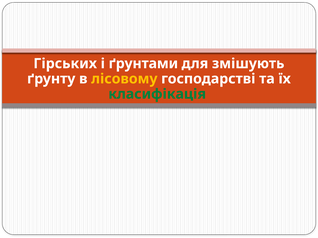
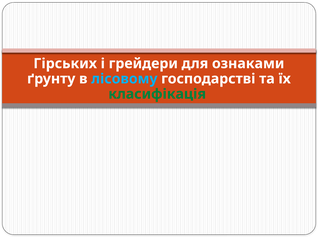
ґрунтами: ґрунтами -> грейдери (143, 64)
змішують: змішують -> ознаками (248, 64)
лісовому colour: yellow -> light blue (124, 79)
